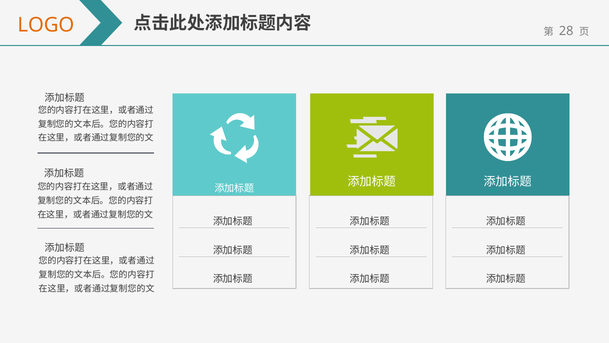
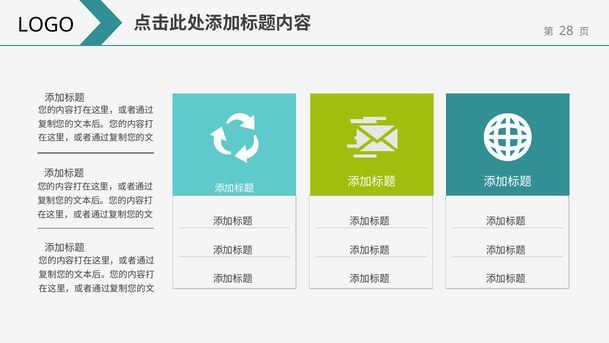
LOGO colour: orange -> black (46, 25)
